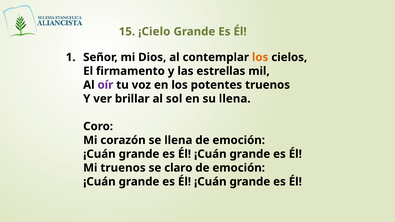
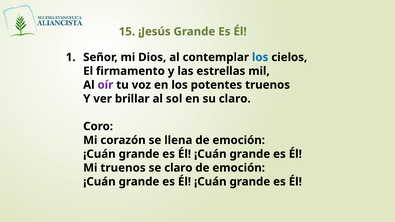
¡Cielo: ¡Cielo -> ¡Jesús (154, 32)
los colour: orange -> blue (260, 57)
su llena: llena -> claro (235, 99)
